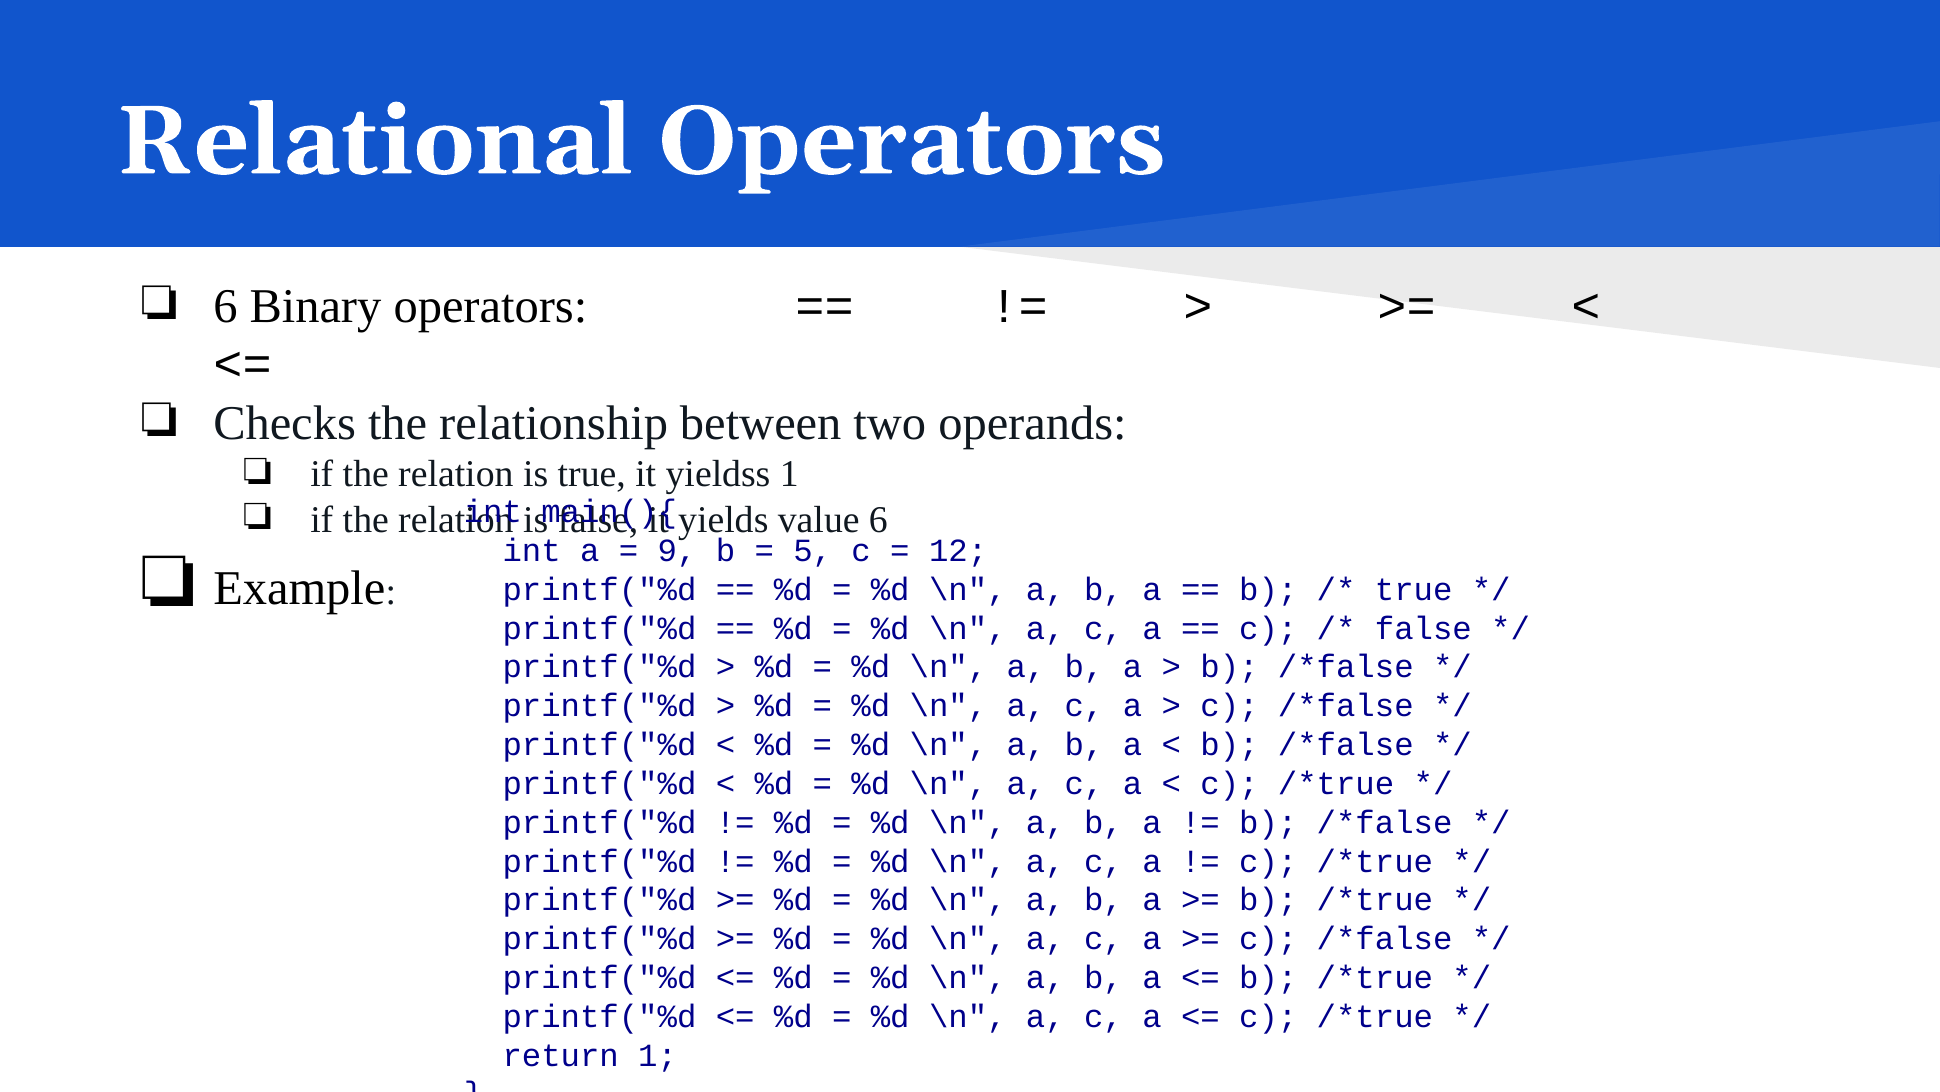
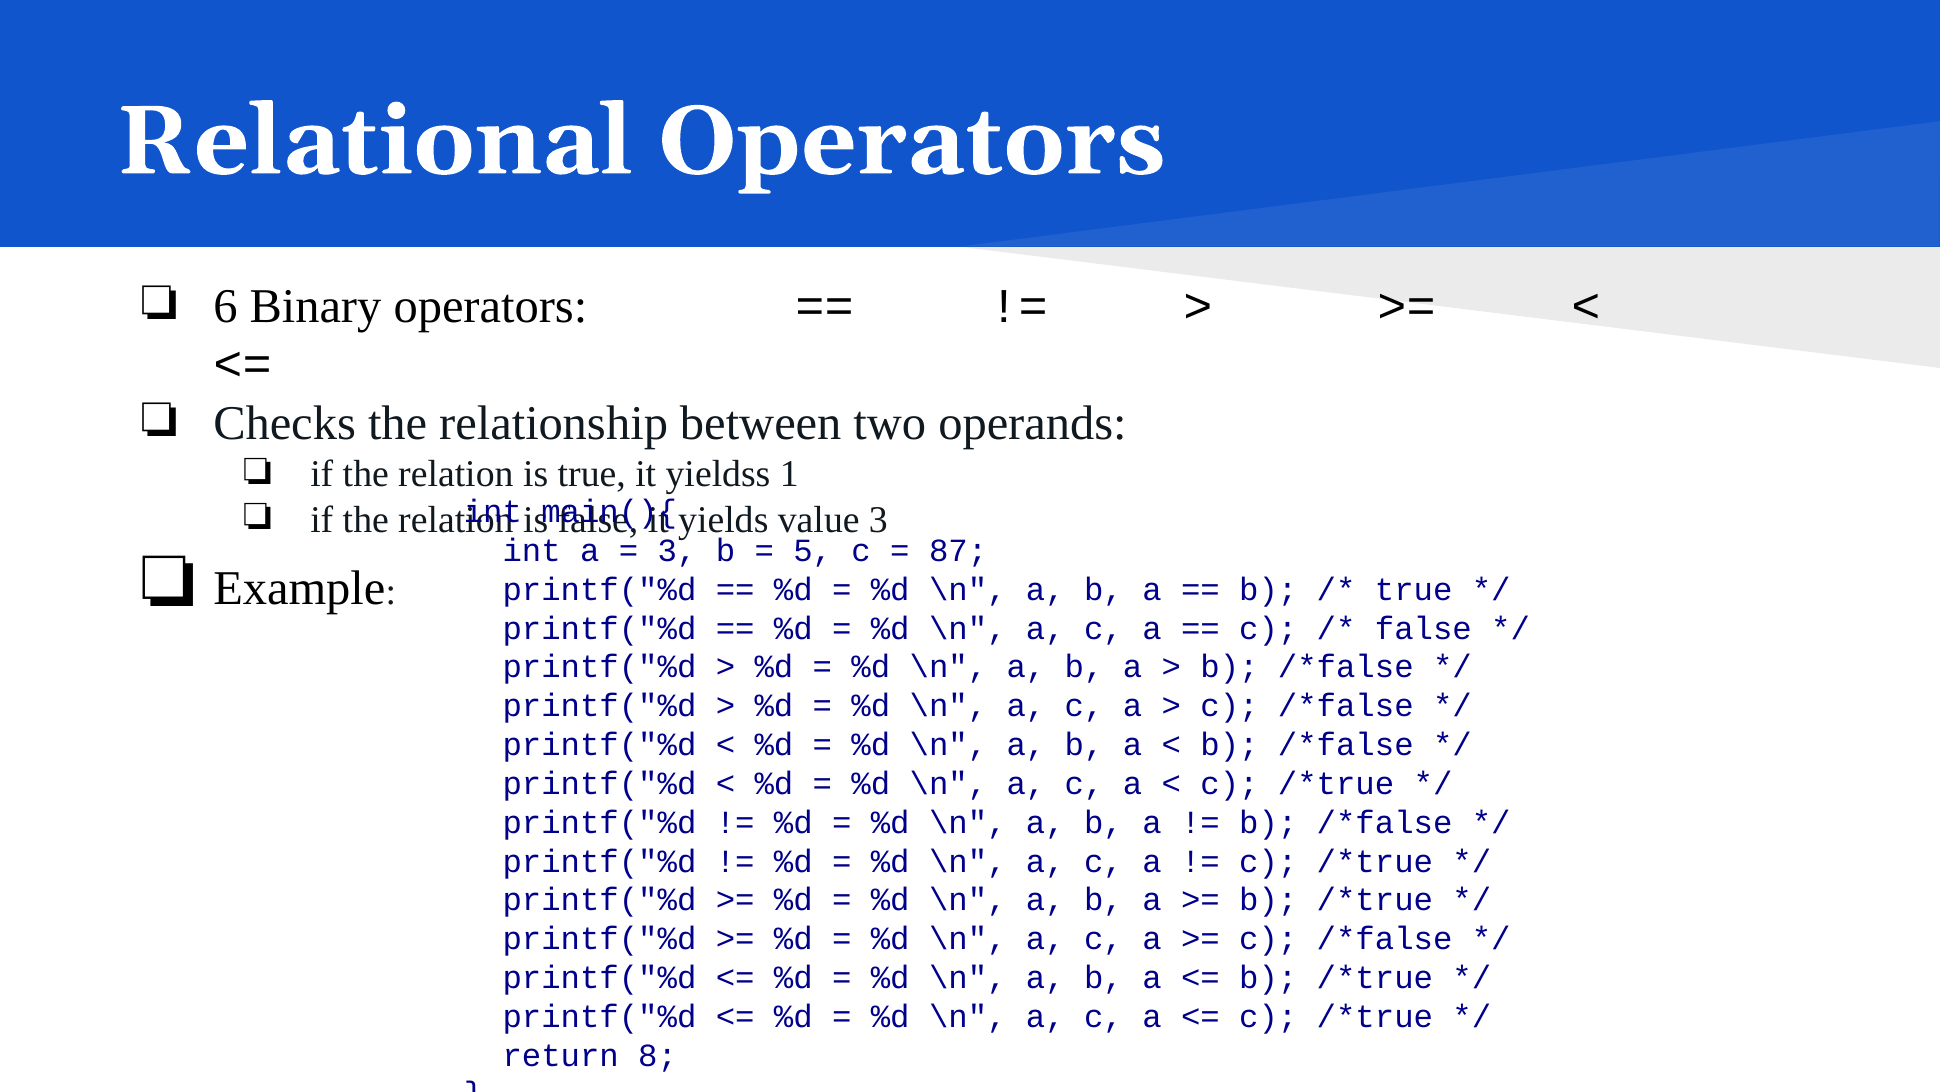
value 6: 6 -> 3 (878, 519)
9: 9 -> 3 (677, 550)
12: 12 -> 87 (958, 550)
return 1: 1 -> 8 (658, 1055)
